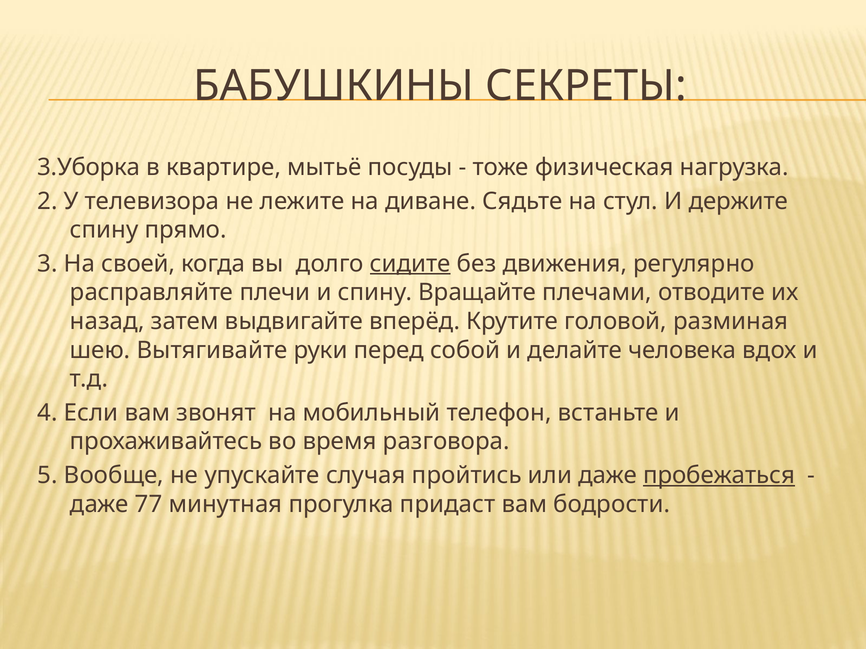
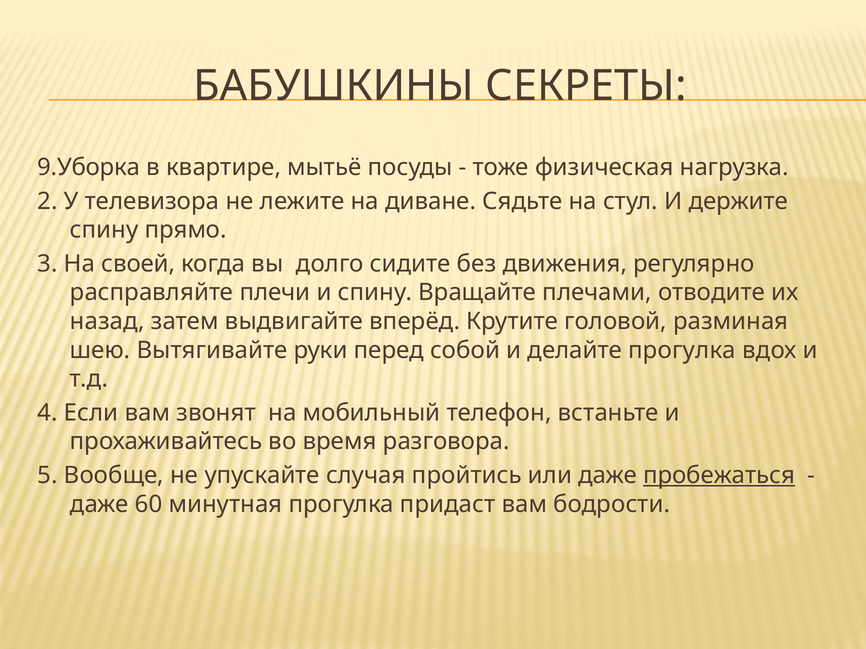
3.Уборка: 3.Уборка -> 9.Уборка (89, 168)
сидите underline: present -> none (410, 264)
делайте человека: человека -> прогулка (682, 350)
77: 77 -> 60 (149, 504)
